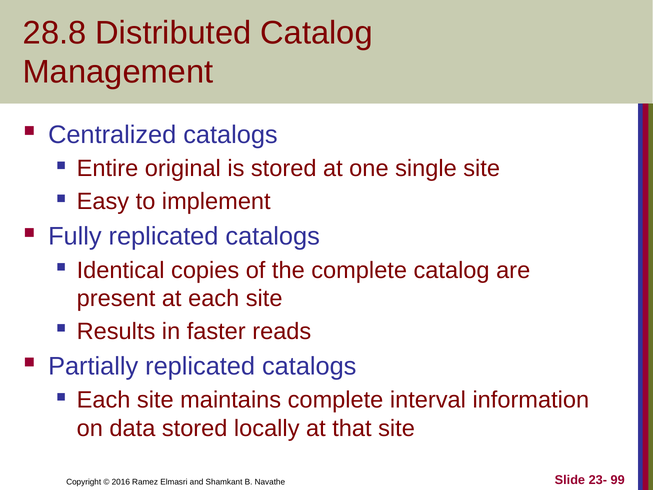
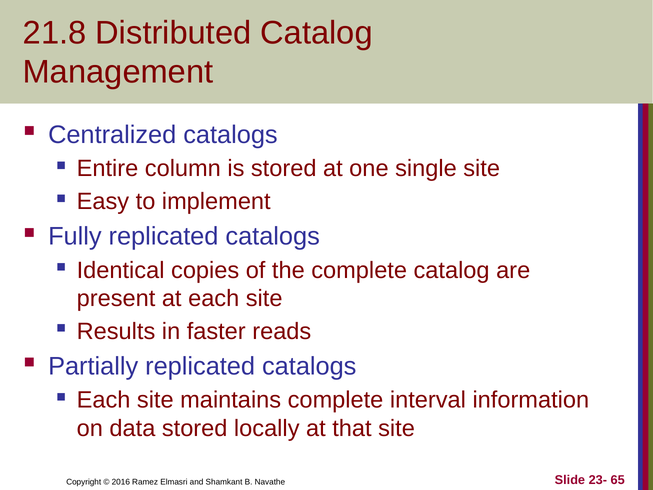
28.8: 28.8 -> 21.8 (55, 33)
original: original -> column (183, 169)
99: 99 -> 65 (618, 480)
